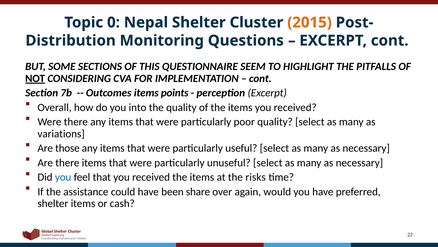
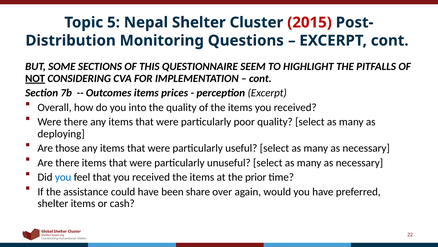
0: 0 -> 5 (113, 22)
2015 colour: orange -> red (310, 22)
points: points -> prices (175, 93)
variations: variations -> deploying (61, 133)
risks: risks -> prior (256, 177)
